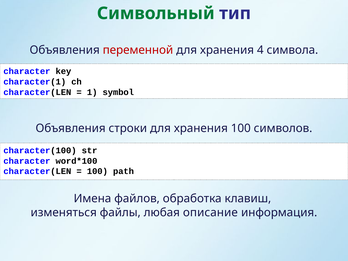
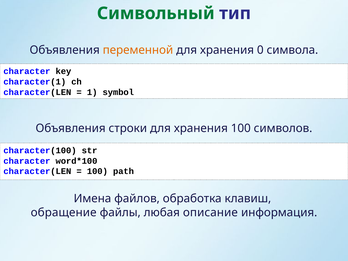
переменной colour: red -> orange (138, 50)
4: 4 -> 0 (260, 50)
изменяться: изменяться -> обращение (64, 212)
